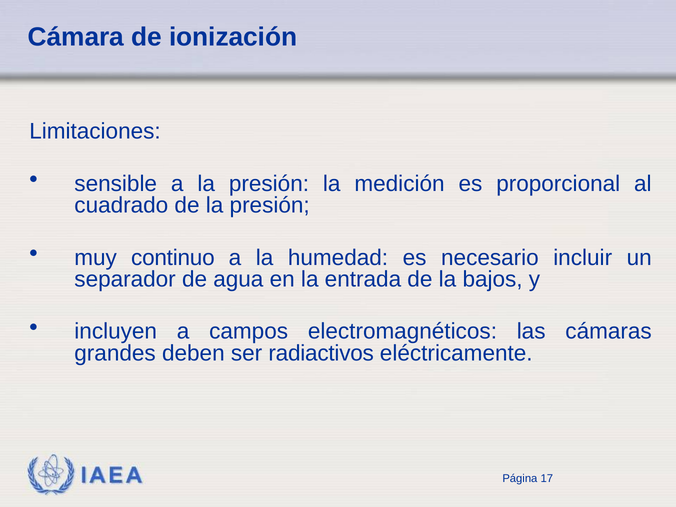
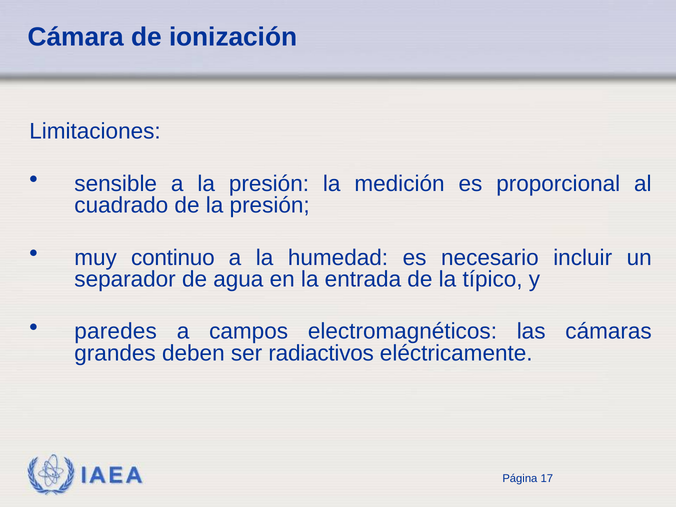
bajos: bajos -> típico (493, 279)
incluyen: incluyen -> paredes (116, 332)
